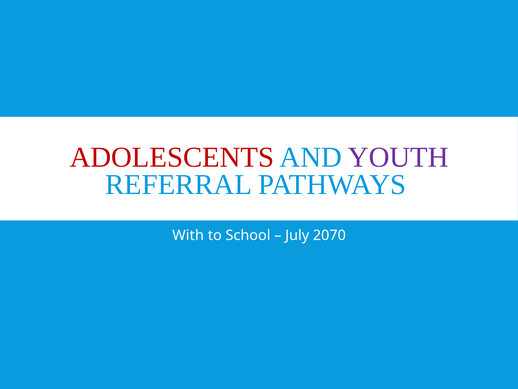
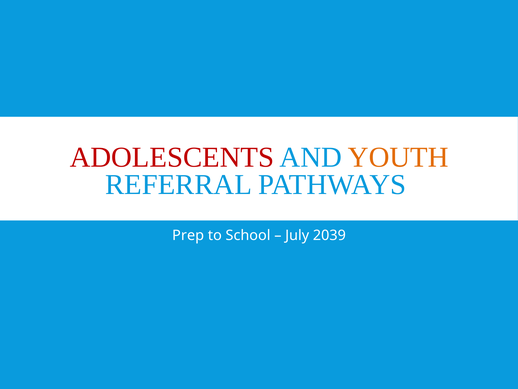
YOUTH colour: purple -> orange (398, 157)
With: With -> Prep (188, 235)
2070: 2070 -> 2039 (329, 235)
